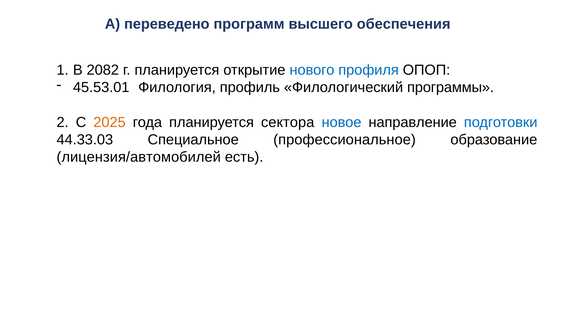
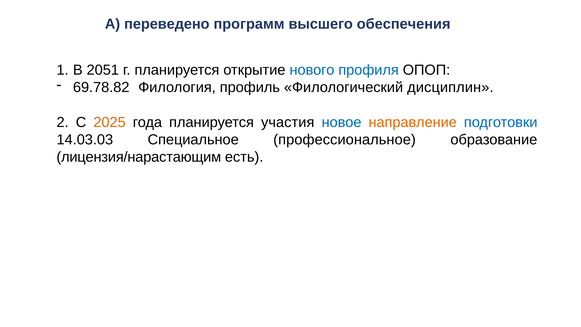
2082: 2082 -> 2051 (103, 70)
45.53.01: 45.53.01 -> 69.78.82 (101, 87)
программы: программы -> дисциплин (450, 87)
сектора: сектора -> участия (288, 122)
направление colour: black -> orange (413, 122)
44.33.03: 44.33.03 -> 14.03.03 (85, 140)
лицензия/автомобилей: лицензия/автомобилей -> лицензия/нарастающим (139, 157)
